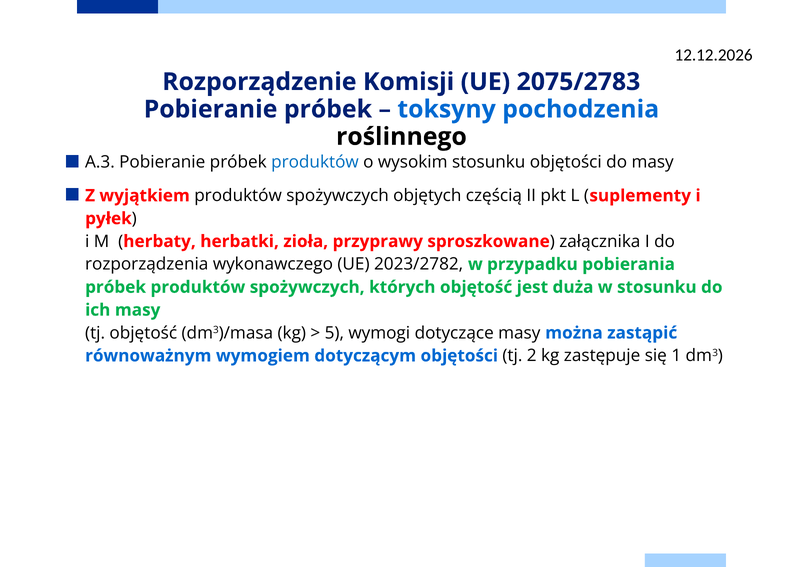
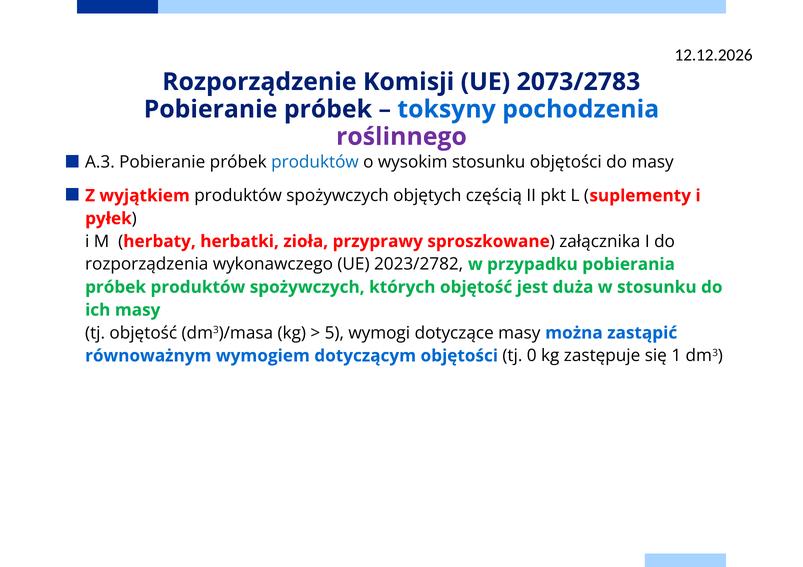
2075/2783: 2075/2783 -> 2073/2783 (578, 82)
roślinnego colour: black -> purple (401, 137)
2: 2 -> 0 (532, 356)
